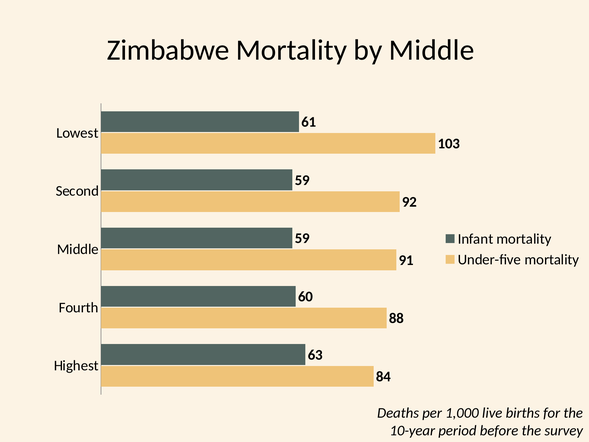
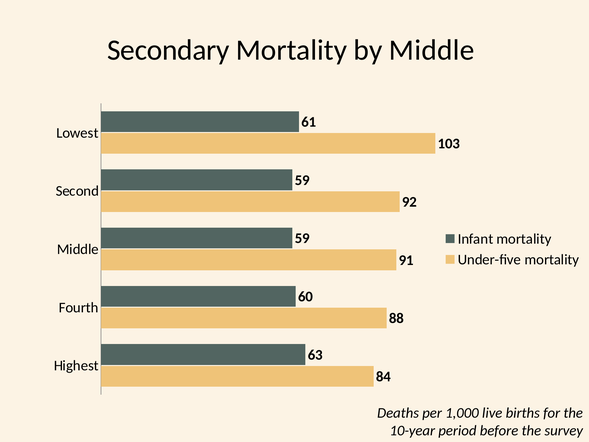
Zimbabwe: Zimbabwe -> Secondary (168, 50)
